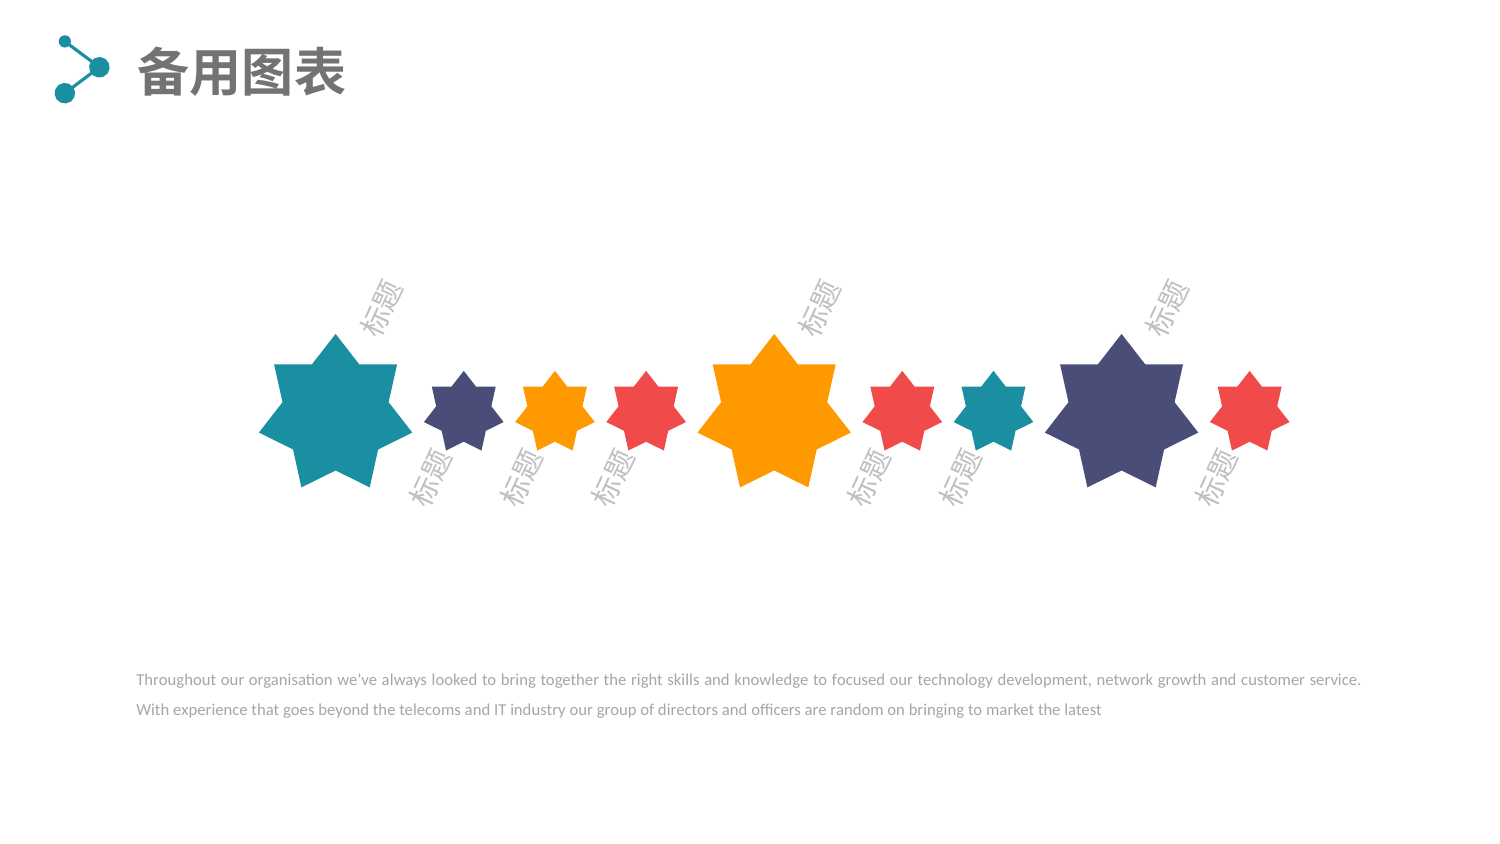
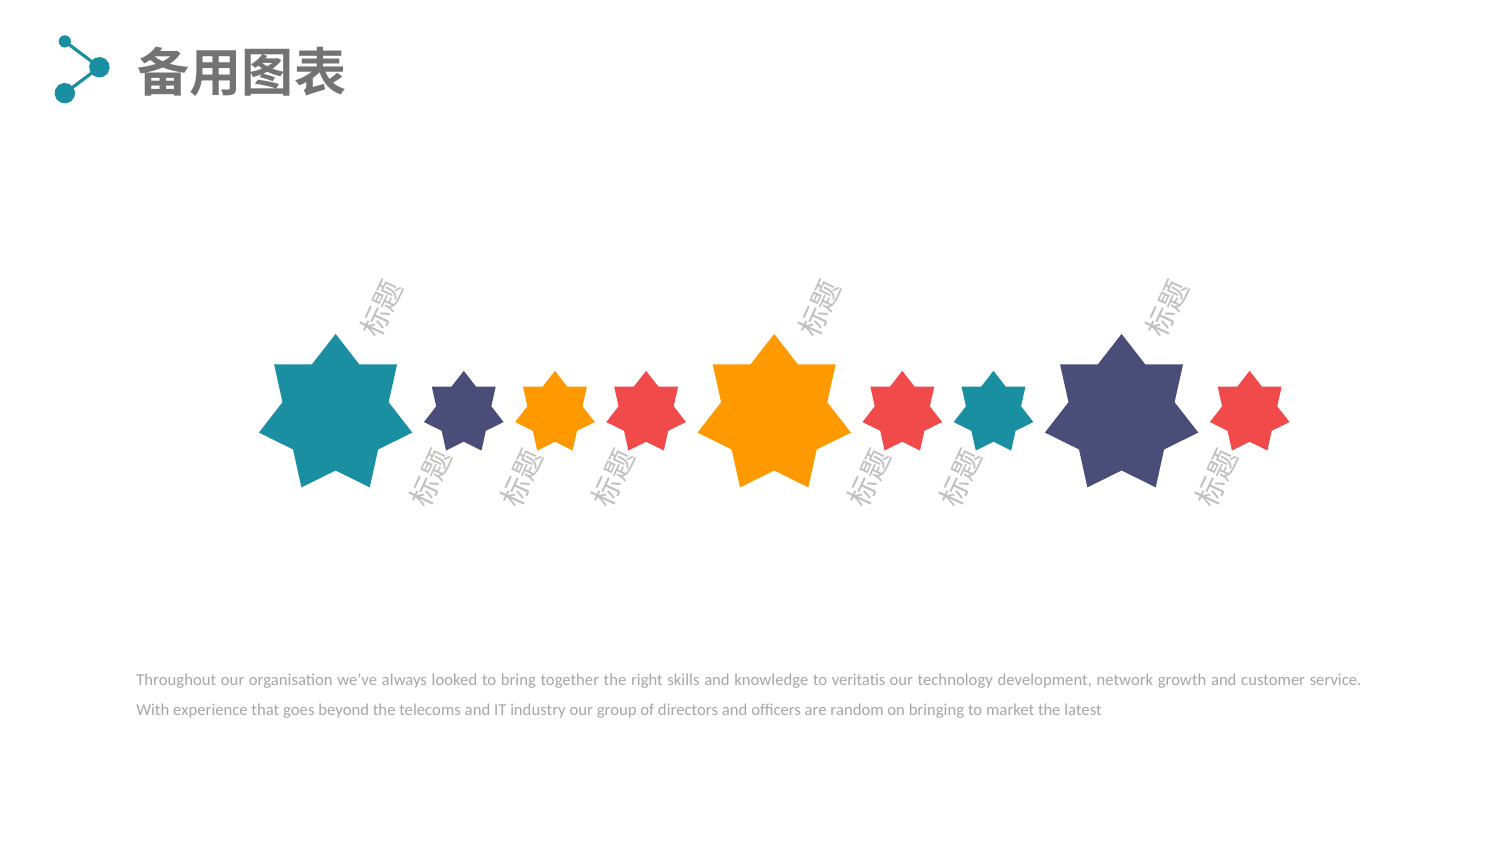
focused: focused -> veritatis (859, 680)
